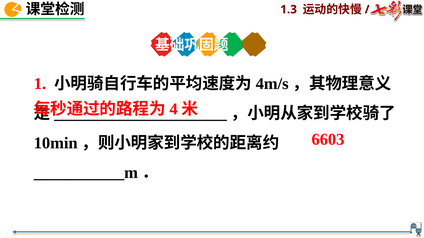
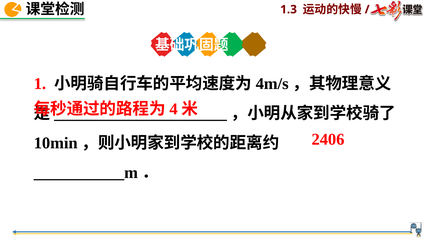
6603: 6603 -> 2406 (328, 140)
